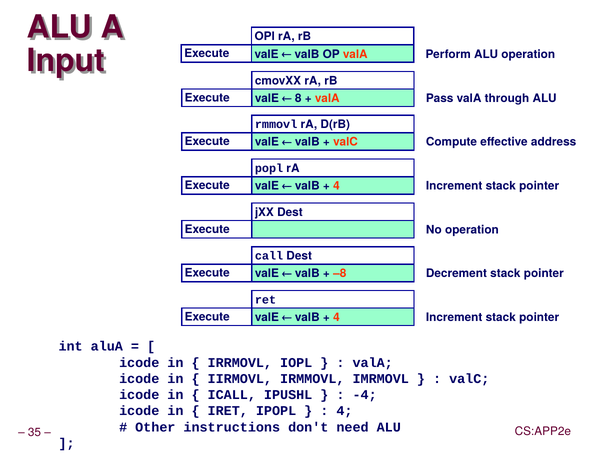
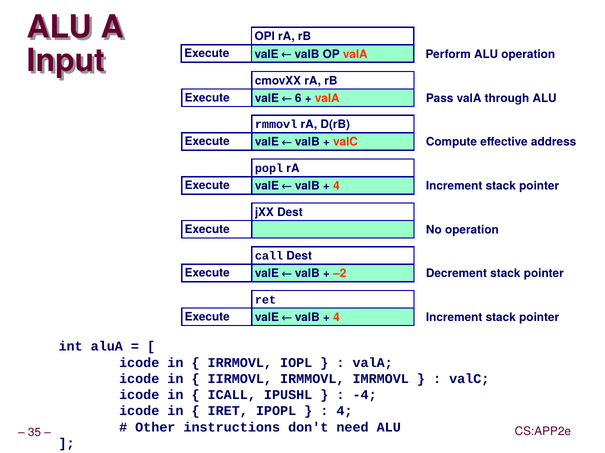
8: 8 -> 6 (298, 98)
–8: –8 -> –2 (340, 274)
